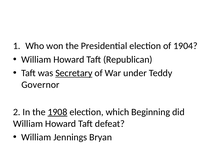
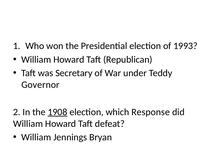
1904: 1904 -> 1993 (185, 46)
Secretary underline: present -> none (74, 73)
Beginning: Beginning -> Response (151, 112)
